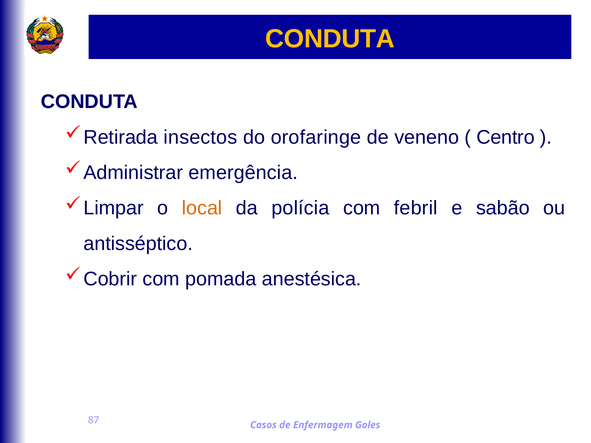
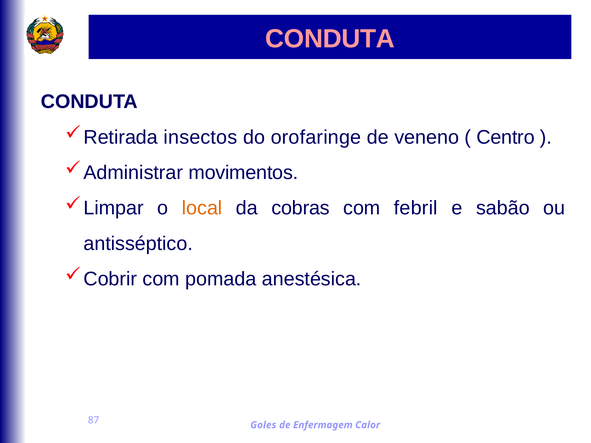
CONDUTA colour: yellow -> pink (330, 39)
emergência: emergência -> movimentos (243, 173)
polícia: polícia -> cobras (301, 208)
Casos: Casos -> Goles (263, 425)
Goles: Goles -> Calor (368, 425)
